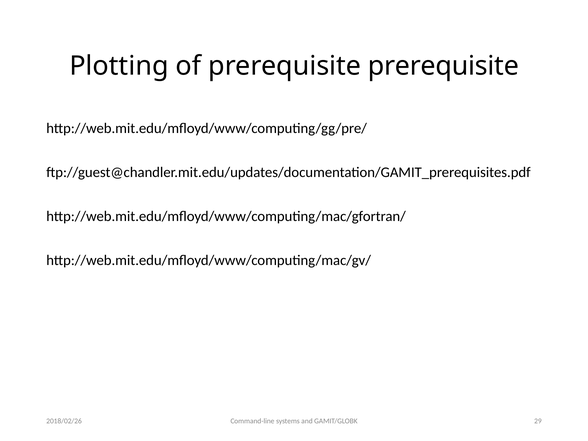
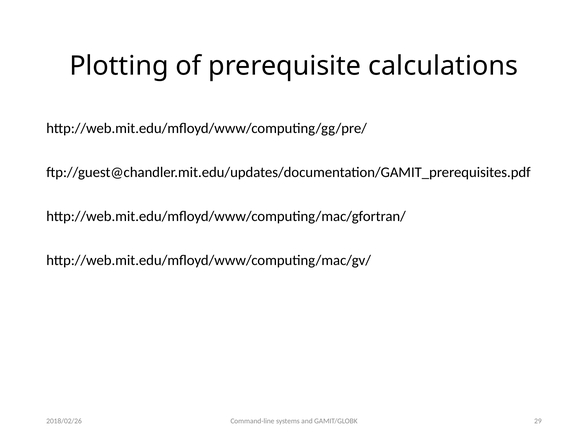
prerequisite prerequisite: prerequisite -> calculations (443, 66)
